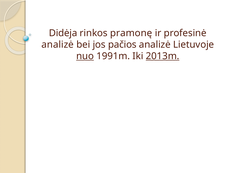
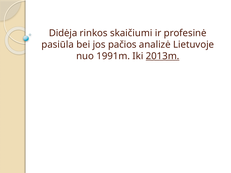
pramonę: pramonę -> skaičiumi (131, 33)
analizė: analizė -> pasiūla (58, 45)
nuo underline: present -> none (85, 56)
